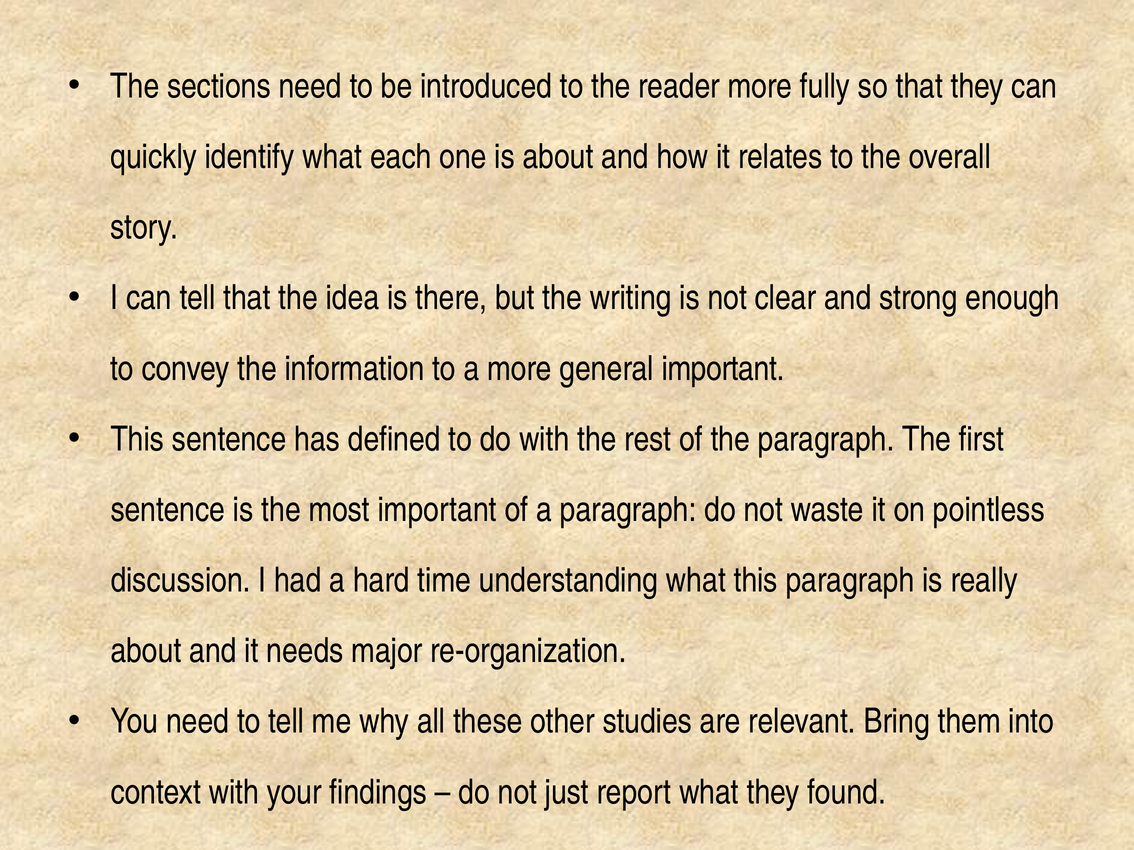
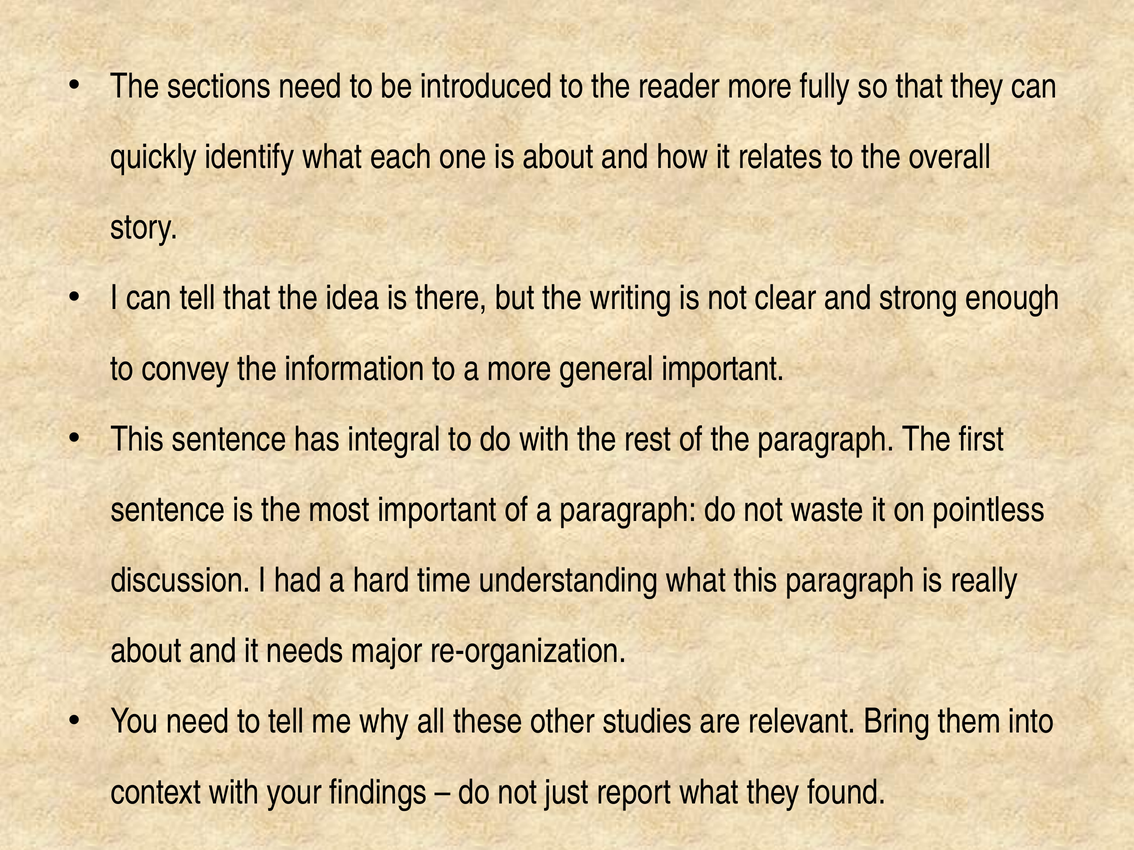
defined: defined -> integral (394, 439)
